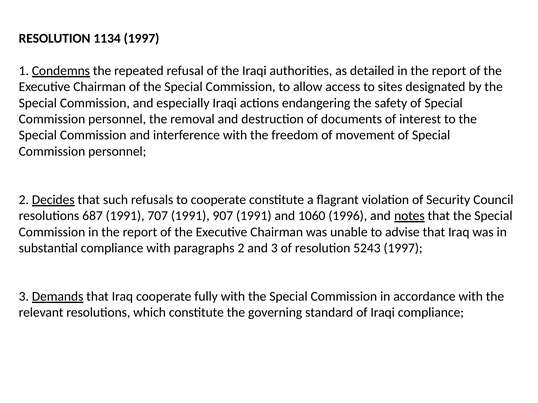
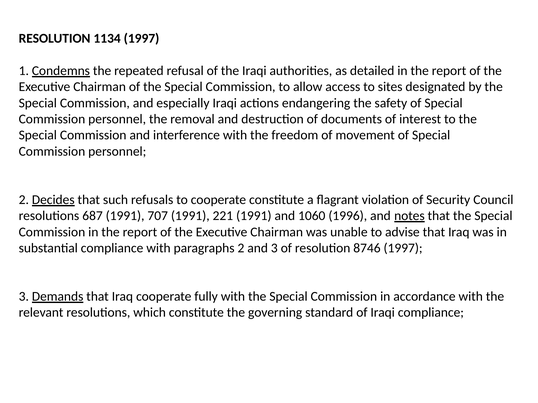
907: 907 -> 221 (223, 216)
5243: 5243 -> 8746 (367, 248)
